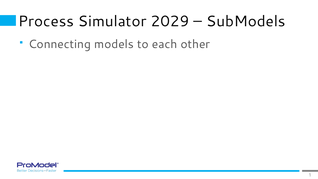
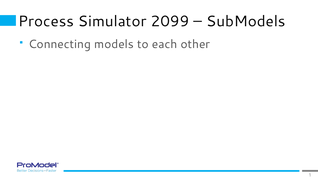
2029: 2029 -> 2099 (170, 21)
